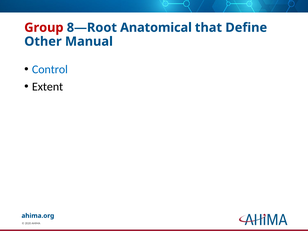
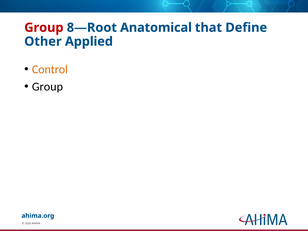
Manual: Manual -> Applied (89, 41)
Control colour: blue -> orange (50, 69)
Extent: Extent -> Group (47, 87)
